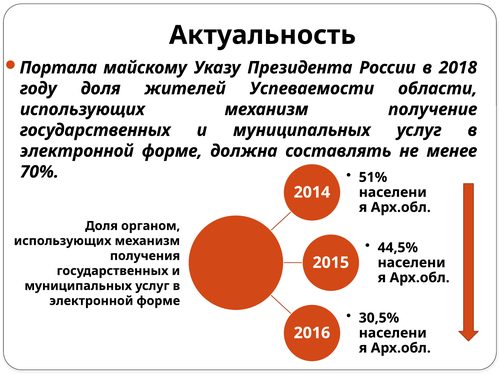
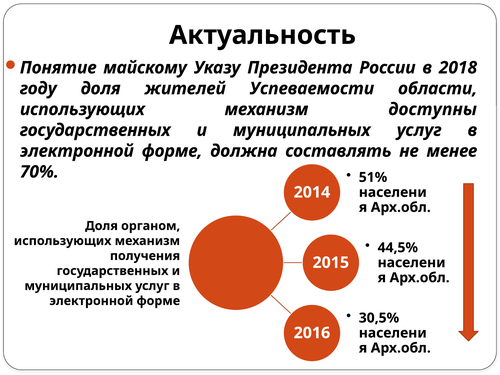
Портала: Портала -> Понятие (58, 68)
получение: получение -> доступны (433, 109)
